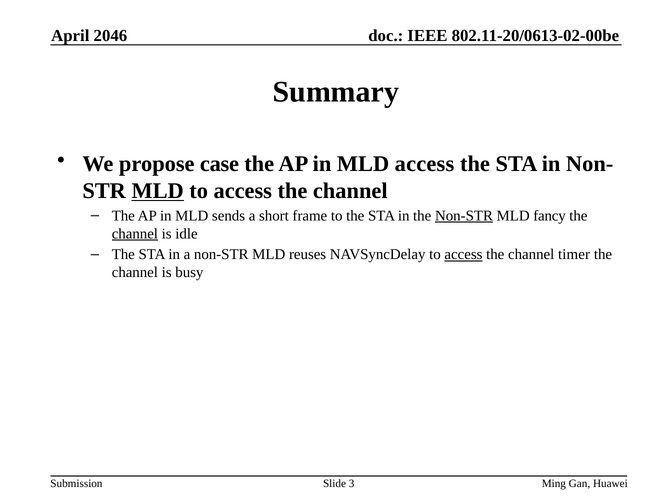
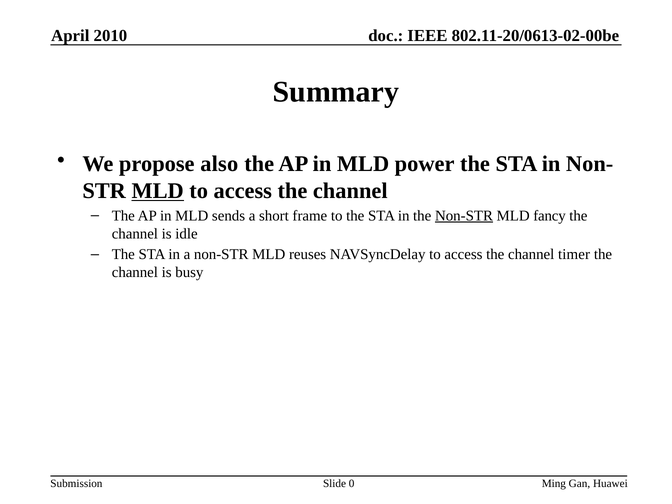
2046: 2046 -> 2010 (110, 36)
case: case -> also (219, 164)
MLD access: access -> power (425, 164)
channel underline: present -> none (135, 234)
access underline: present -> none (463, 255)
3: 3 -> 0 (352, 483)
